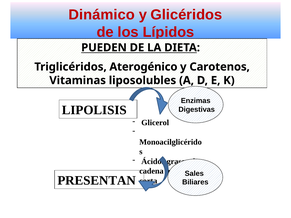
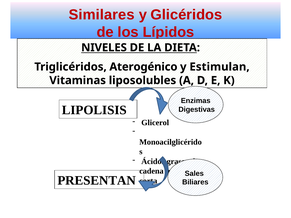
Dinámico: Dinámico -> Similares (102, 15)
PUEDEN: PUEDEN -> NIVELES (104, 48)
Carotenos: Carotenos -> Estimulan (220, 67)
